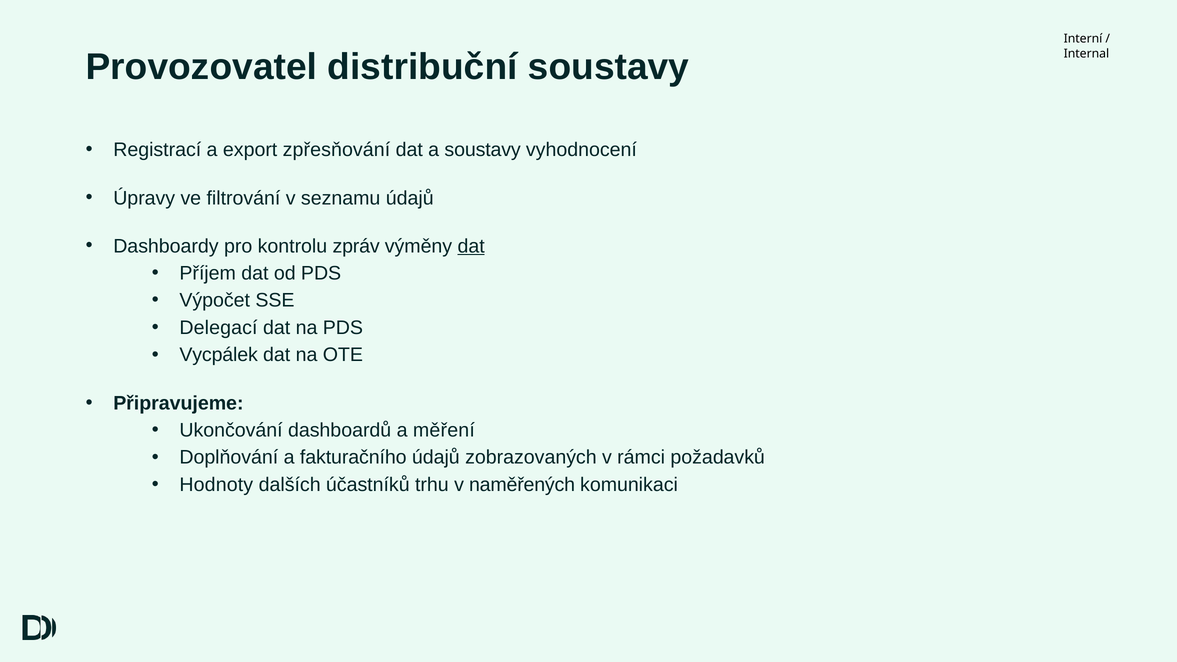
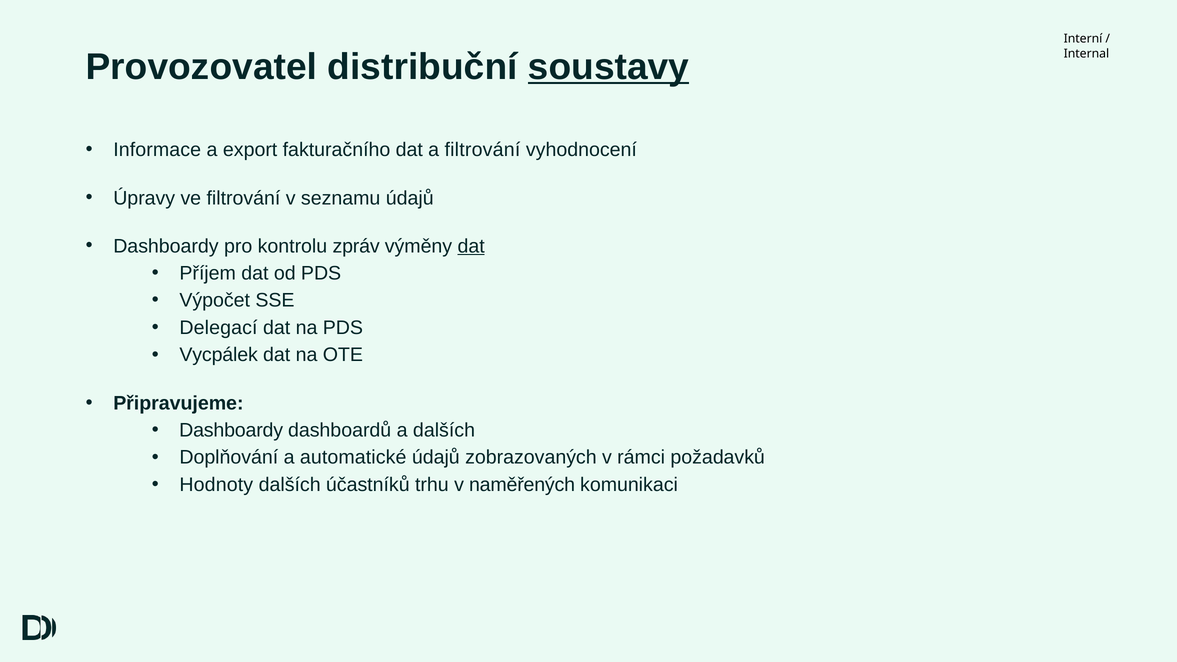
soustavy underline: none -> present (609, 67)
Registrací: Registrací -> Informace (157, 150)
zpřesňování: zpřesňování -> fakturačního (337, 150)
a soustavy: soustavy -> filtrování (482, 150)
Ukončování: Ukončování -> Dashboardy (231, 430)
a měření: měření -> dalších (444, 430)
fakturačního: fakturačního -> automatické (353, 458)
